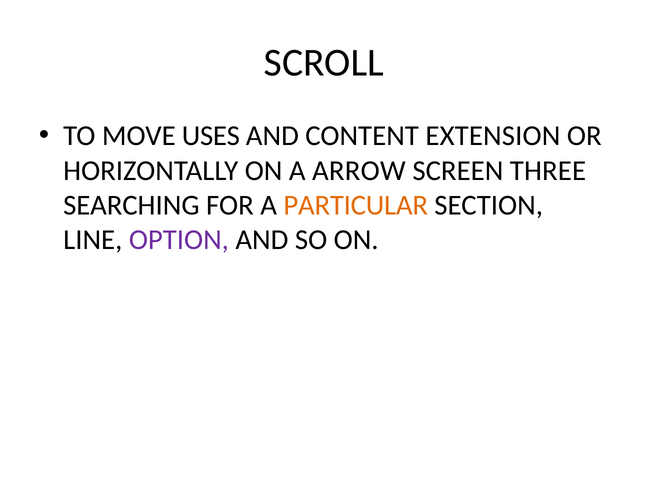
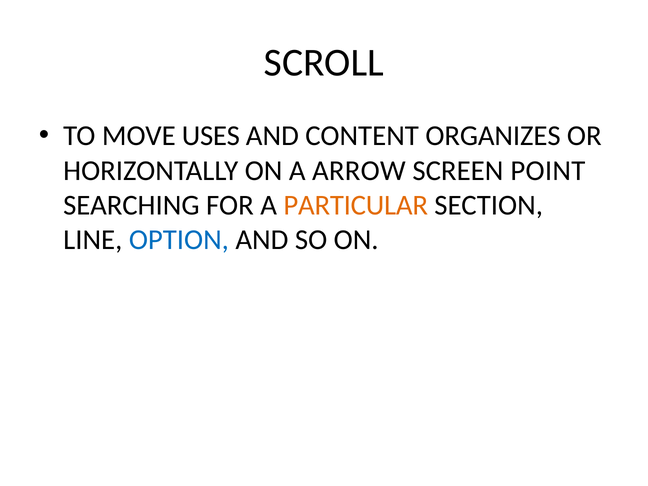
EXTENSION: EXTENSION -> ORGANIZES (493, 136)
THREE: THREE -> POINT (548, 171)
OPTION colour: purple -> blue (179, 240)
